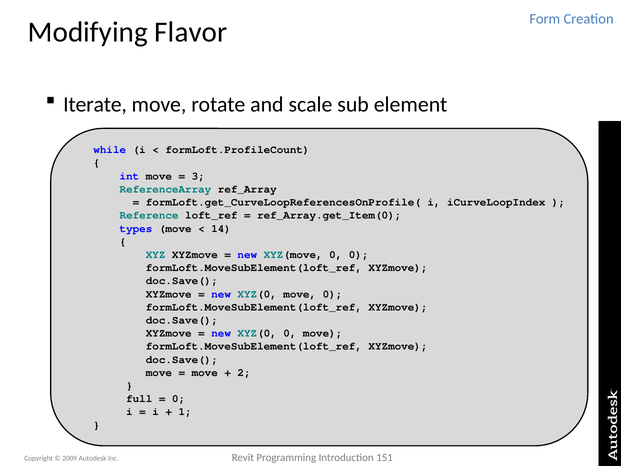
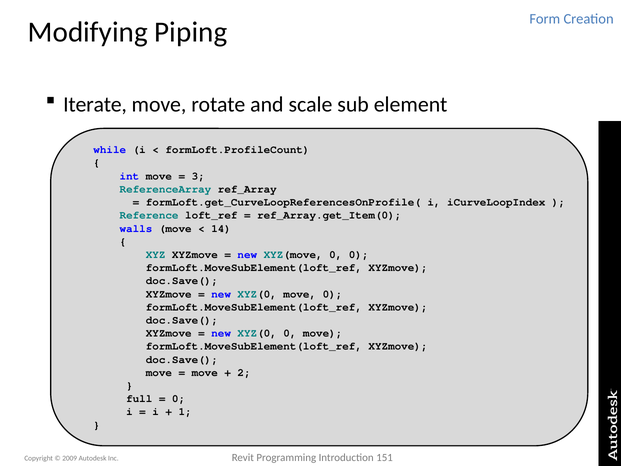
Flavor: Flavor -> Piping (191, 32)
types: types -> walls (136, 228)
